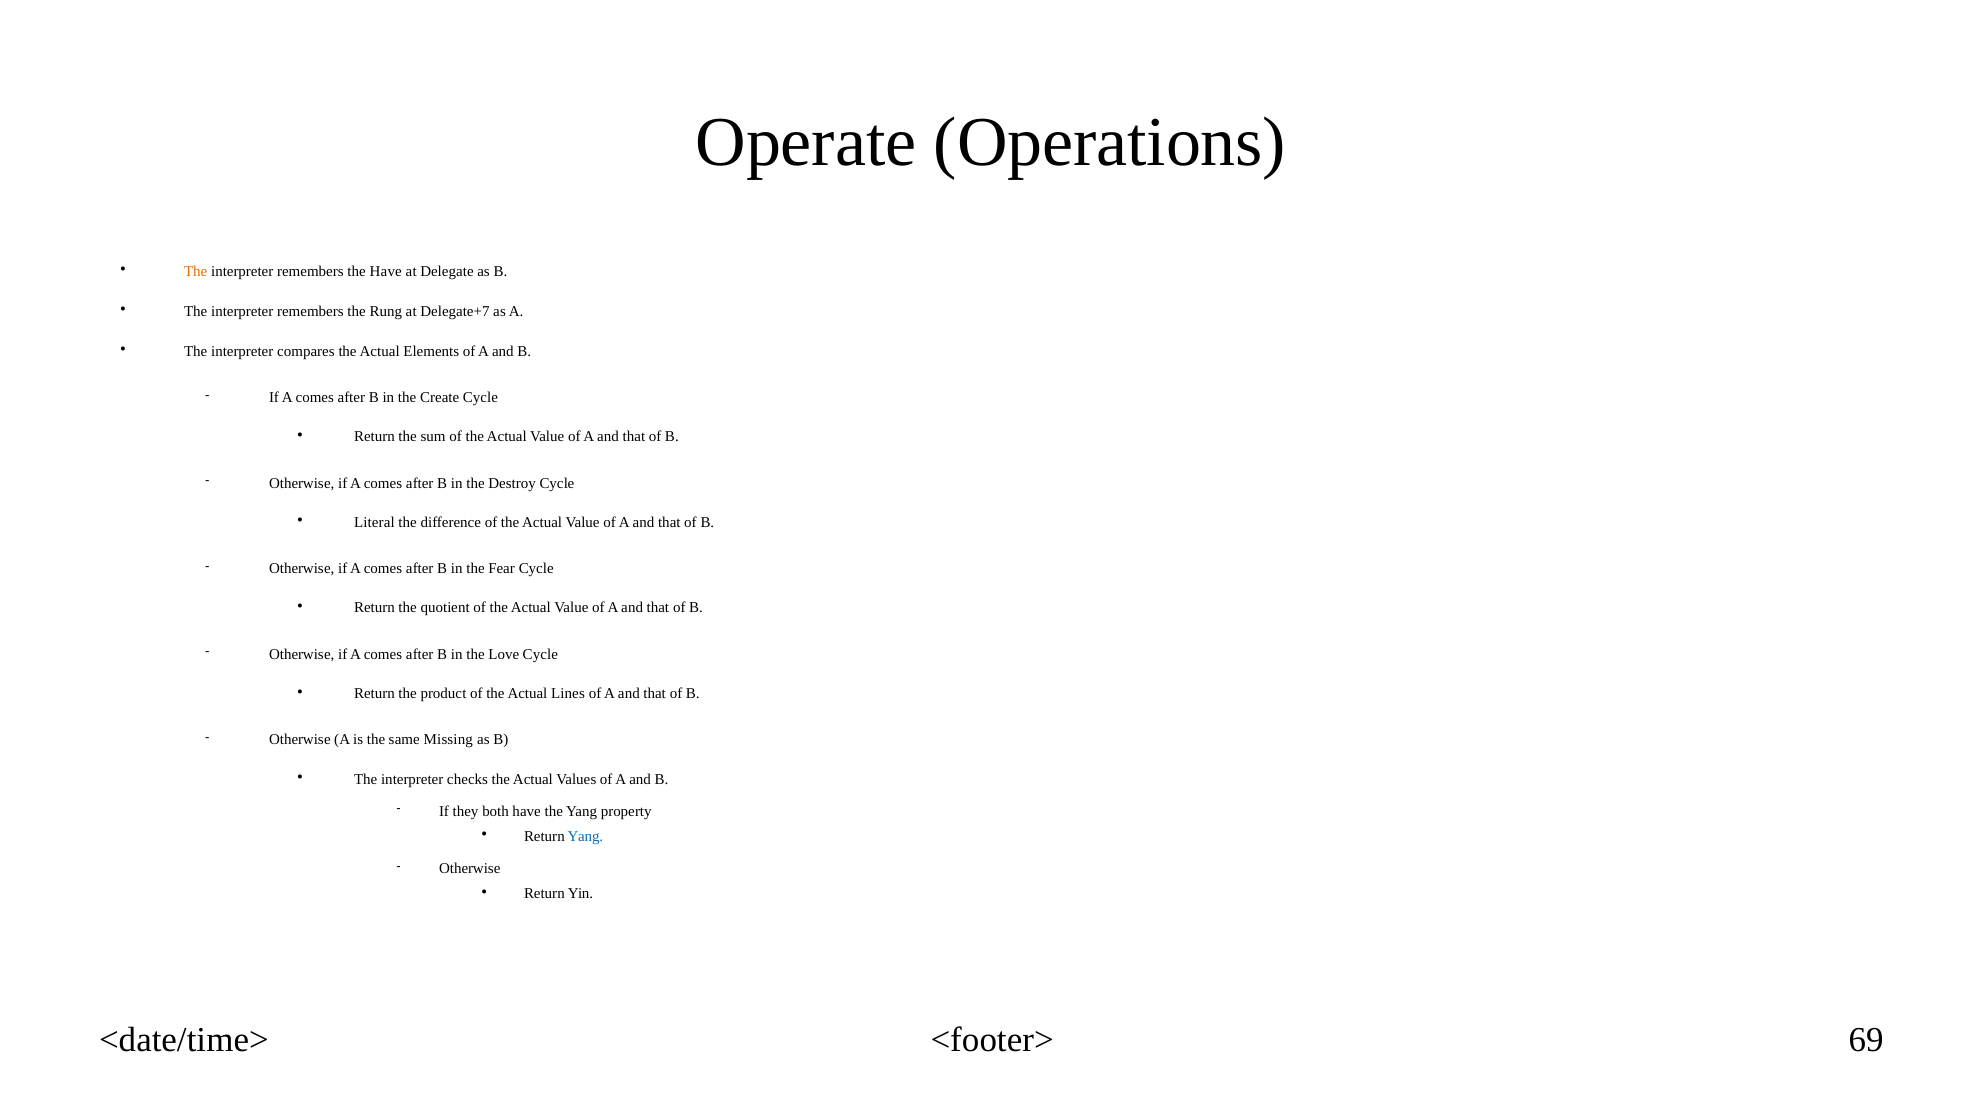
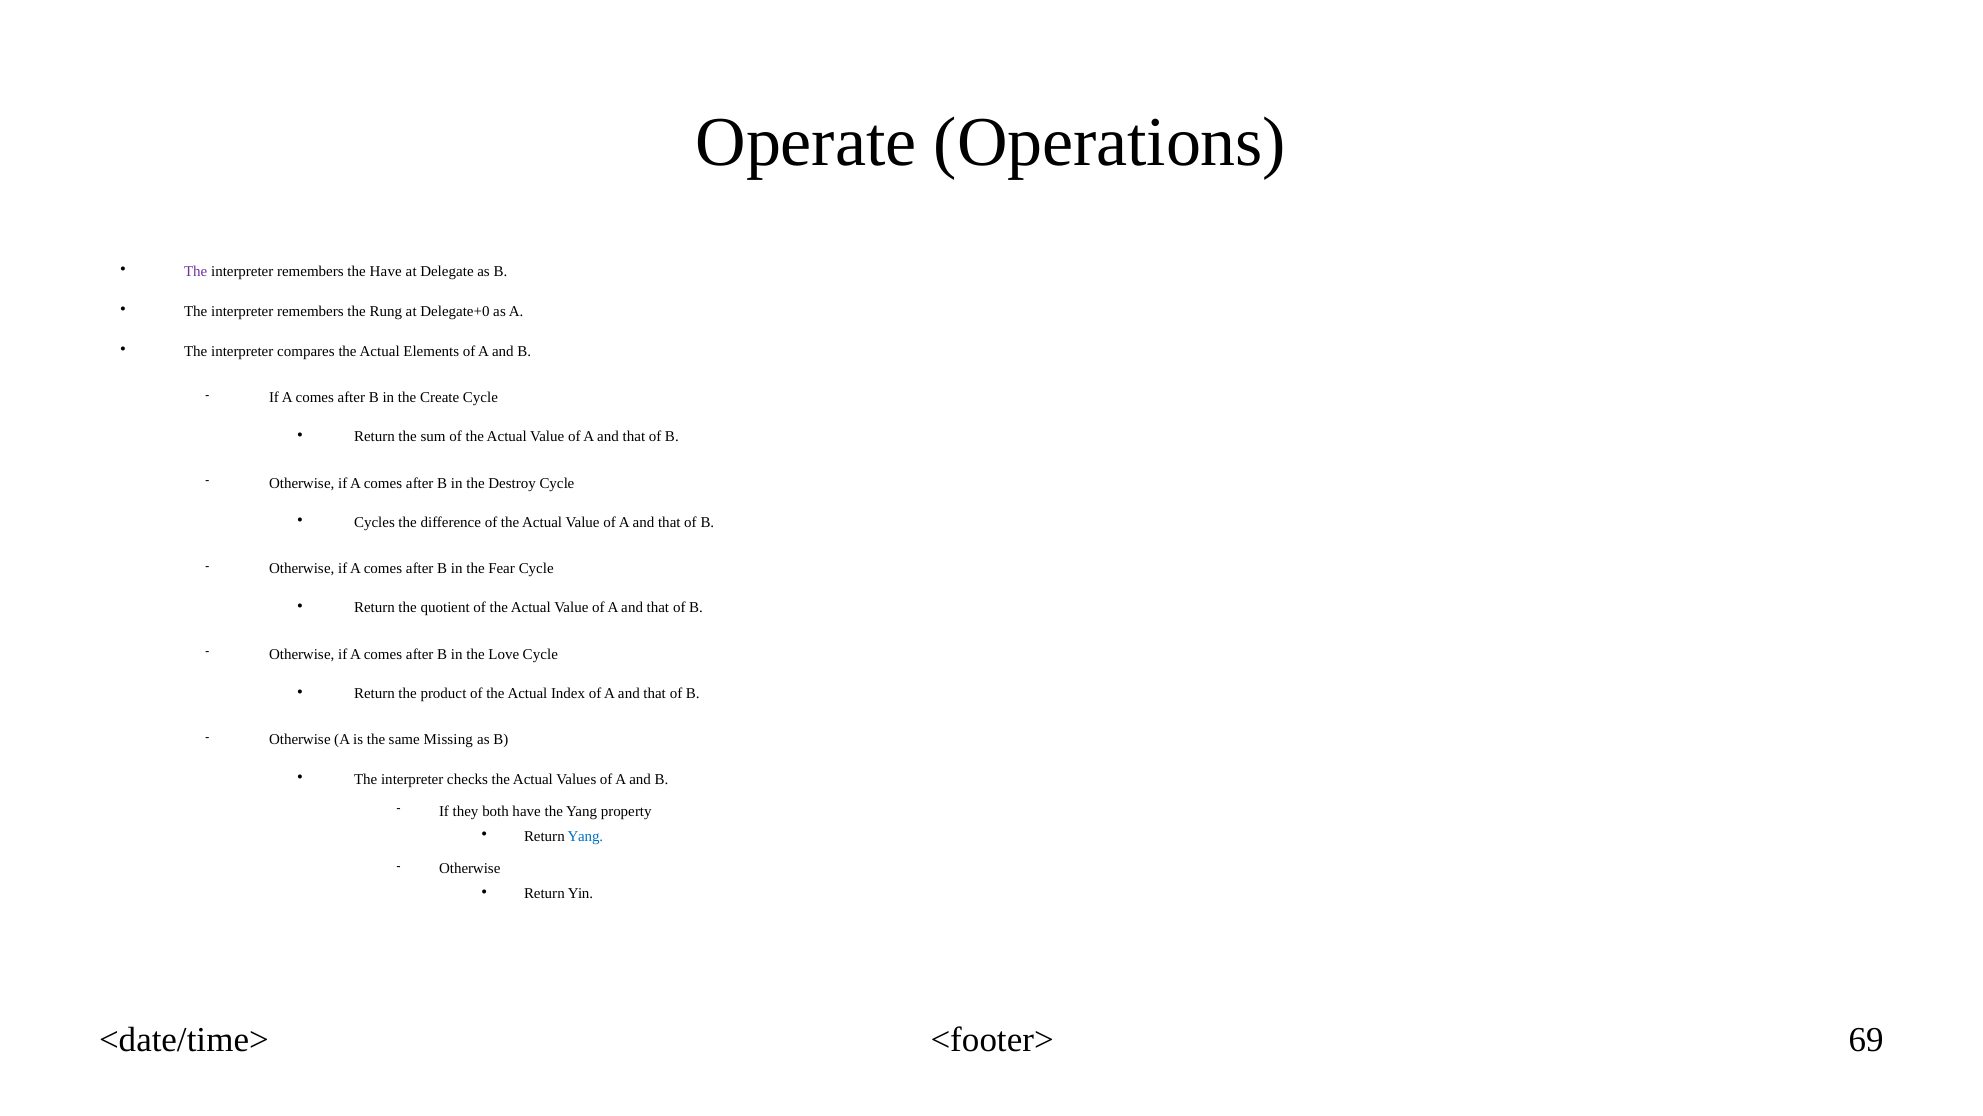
The colour: orange -> purple (196, 271)
Delegate+7: Delegate+7 -> Delegate+0 (455, 311)
Literal: Literal -> Cycles (374, 522)
Lines: Lines -> Index (568, 693)
